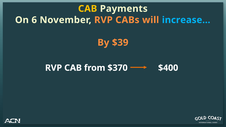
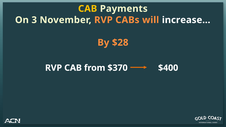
6: 6 -> 3 (34, 20)
increase… colour: light blue -> white (186, 20)
$39: $39 -> $28 (120, 43)
